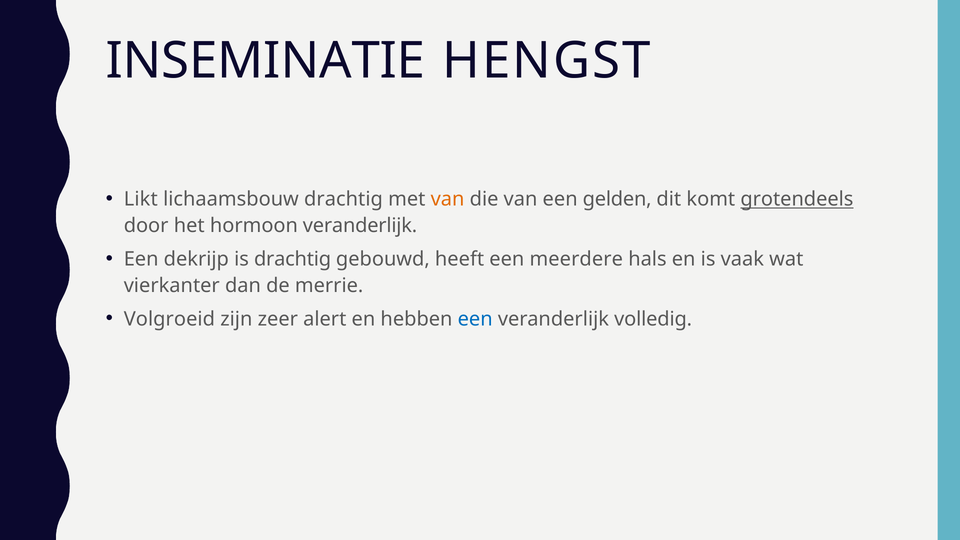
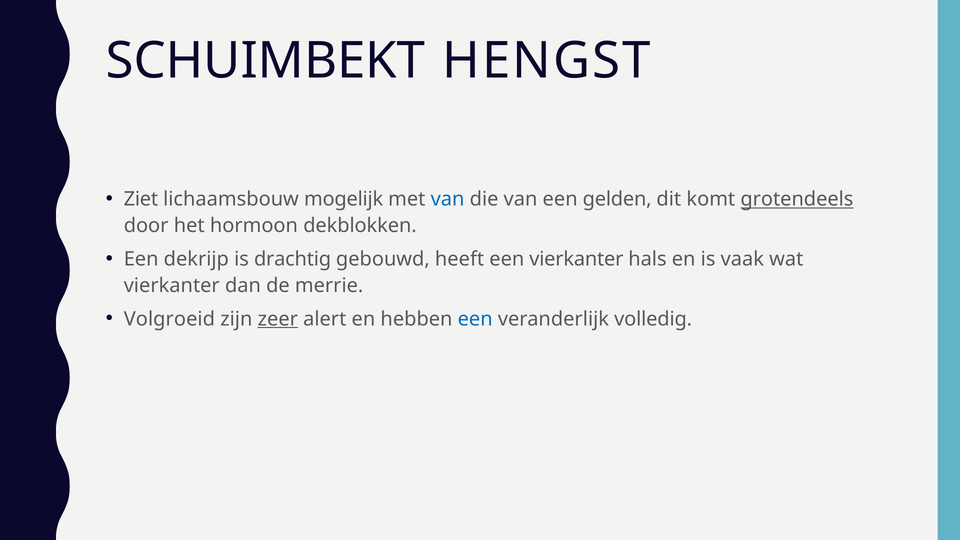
INSEMINATIE: INSEMINATIE -> SCHUIMBEKT (265, 61)
Likt: Likt -> Ziet (141, 199)
lichaamsbouw drachtig: drachtig -> mogelijk (344, 199)
van colour: orange -> blue (448, 199)
hormoon veranderlijk: veranderlijk -> dekblokken (360, 226)
een meerdere: meerdere -> vierkanter (576, 259)
zeer underline: none -> present (278, 319)
